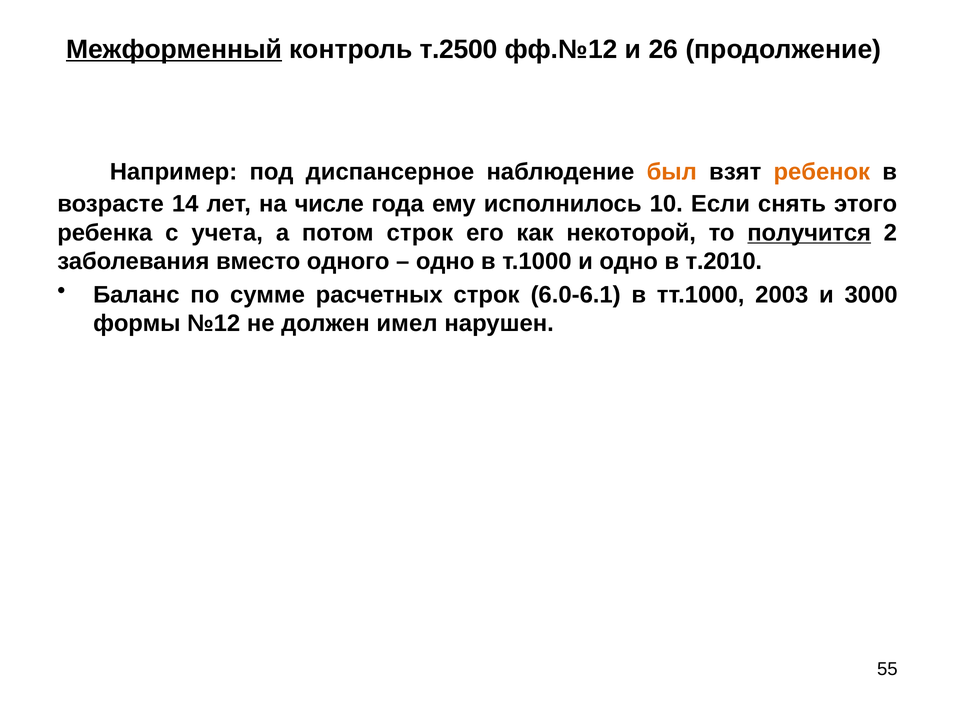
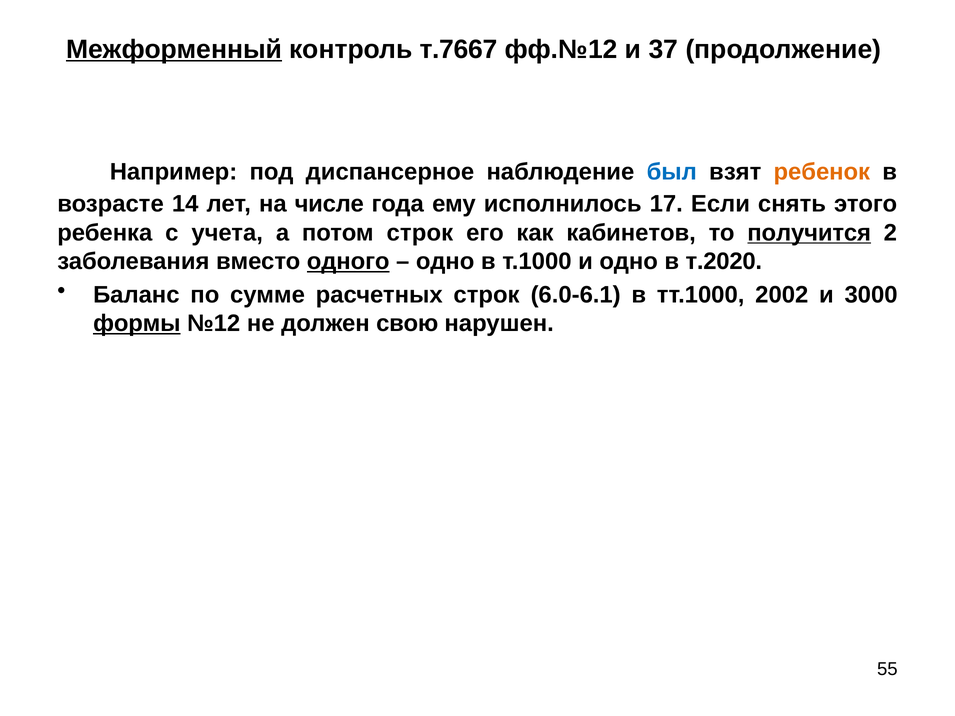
т.2500: т.2500 -> т.7667 (459, 50)
26: 26 -> 37 (663, 50)
был colour: orange -> blue (672, 172)
10: 10 -> 17 (666, 204)
некоторой: некоторой -> кабинетов (631, 233)
одного underline: none -> present (348, 261)
т.2010: т.2010 -> т.2020 (724, 261)
2003: 2003 -> 2002 (782, 295)
формы underline: none -> present (137, 324)
имел: имел -> свою (407, 324)
